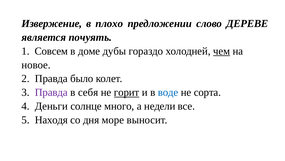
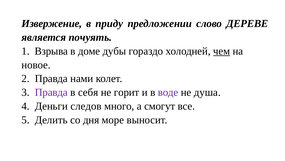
плохо: плохо -> приду (109, 23)
Совсем: Совсем -> Взрыва (51, 51)
было: было -> нами (82, 78)
горит underline: present -> none (127, 92)
воде colour: blue -> purple (168, 92)
сорта: сорта -> душа (207, 92)
солнце: солнце -> следов (86, 106)
недели: недели -> смогут (160, 106)
Находя: Находя -> Делить (51, 119)
